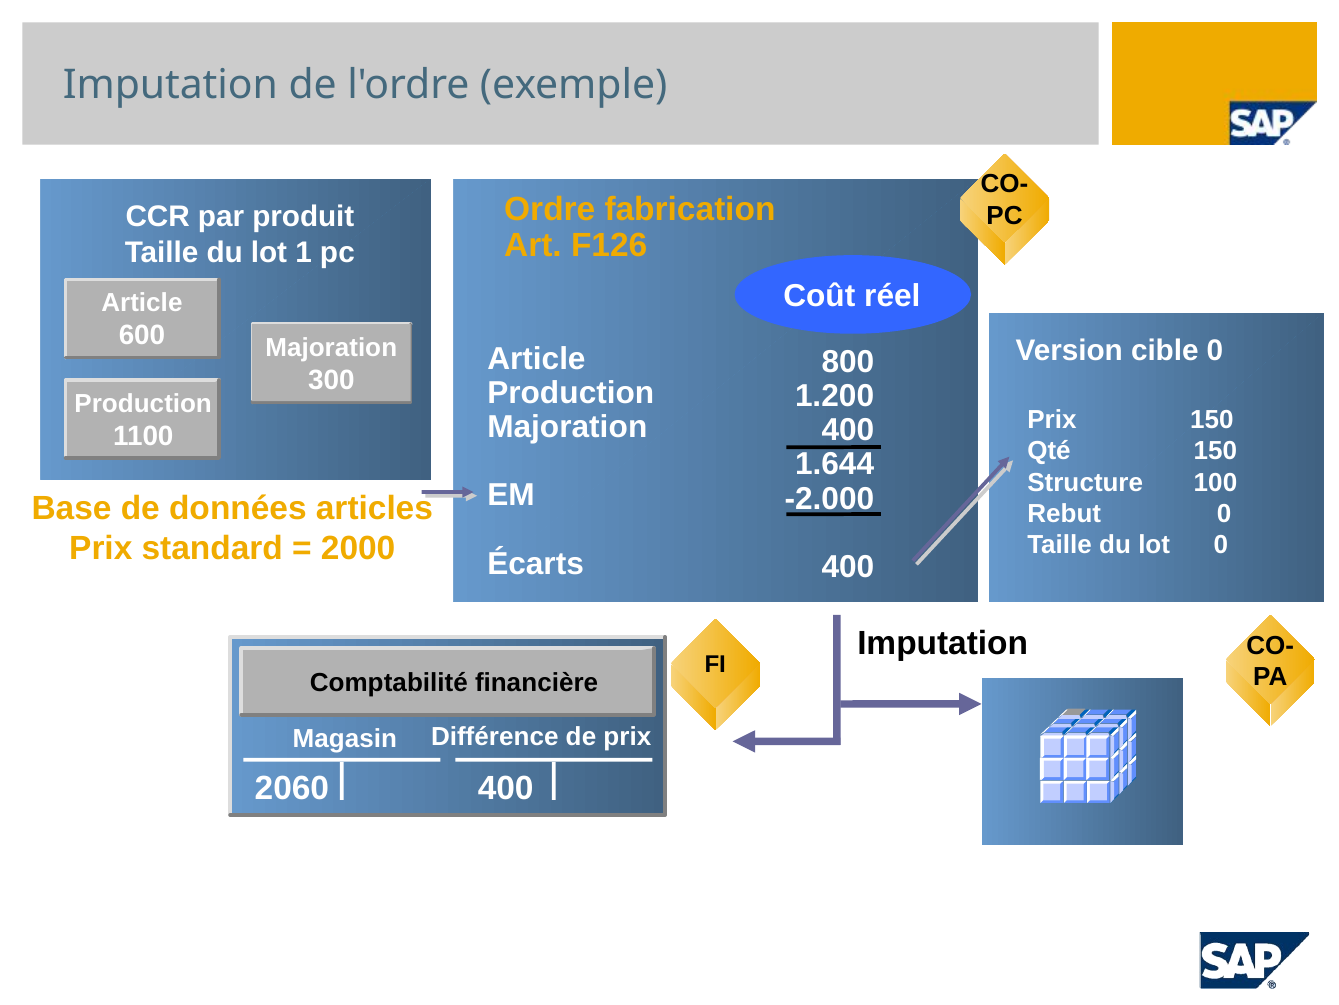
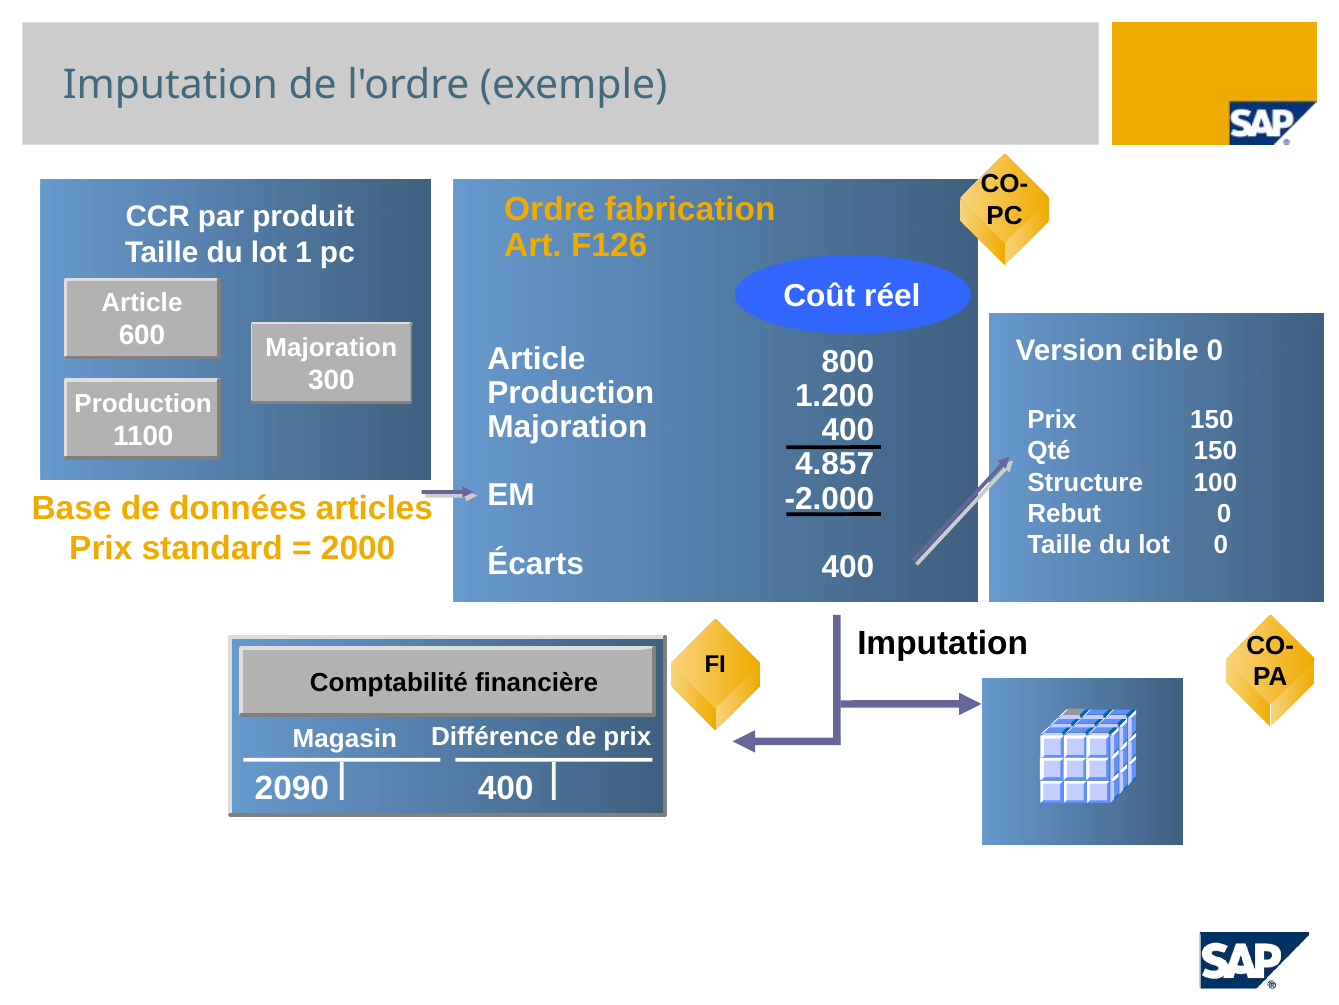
1.644: 1.644 -> 4.857 (835, 464)
2060: 2060 -> 2090 (292, 788)
